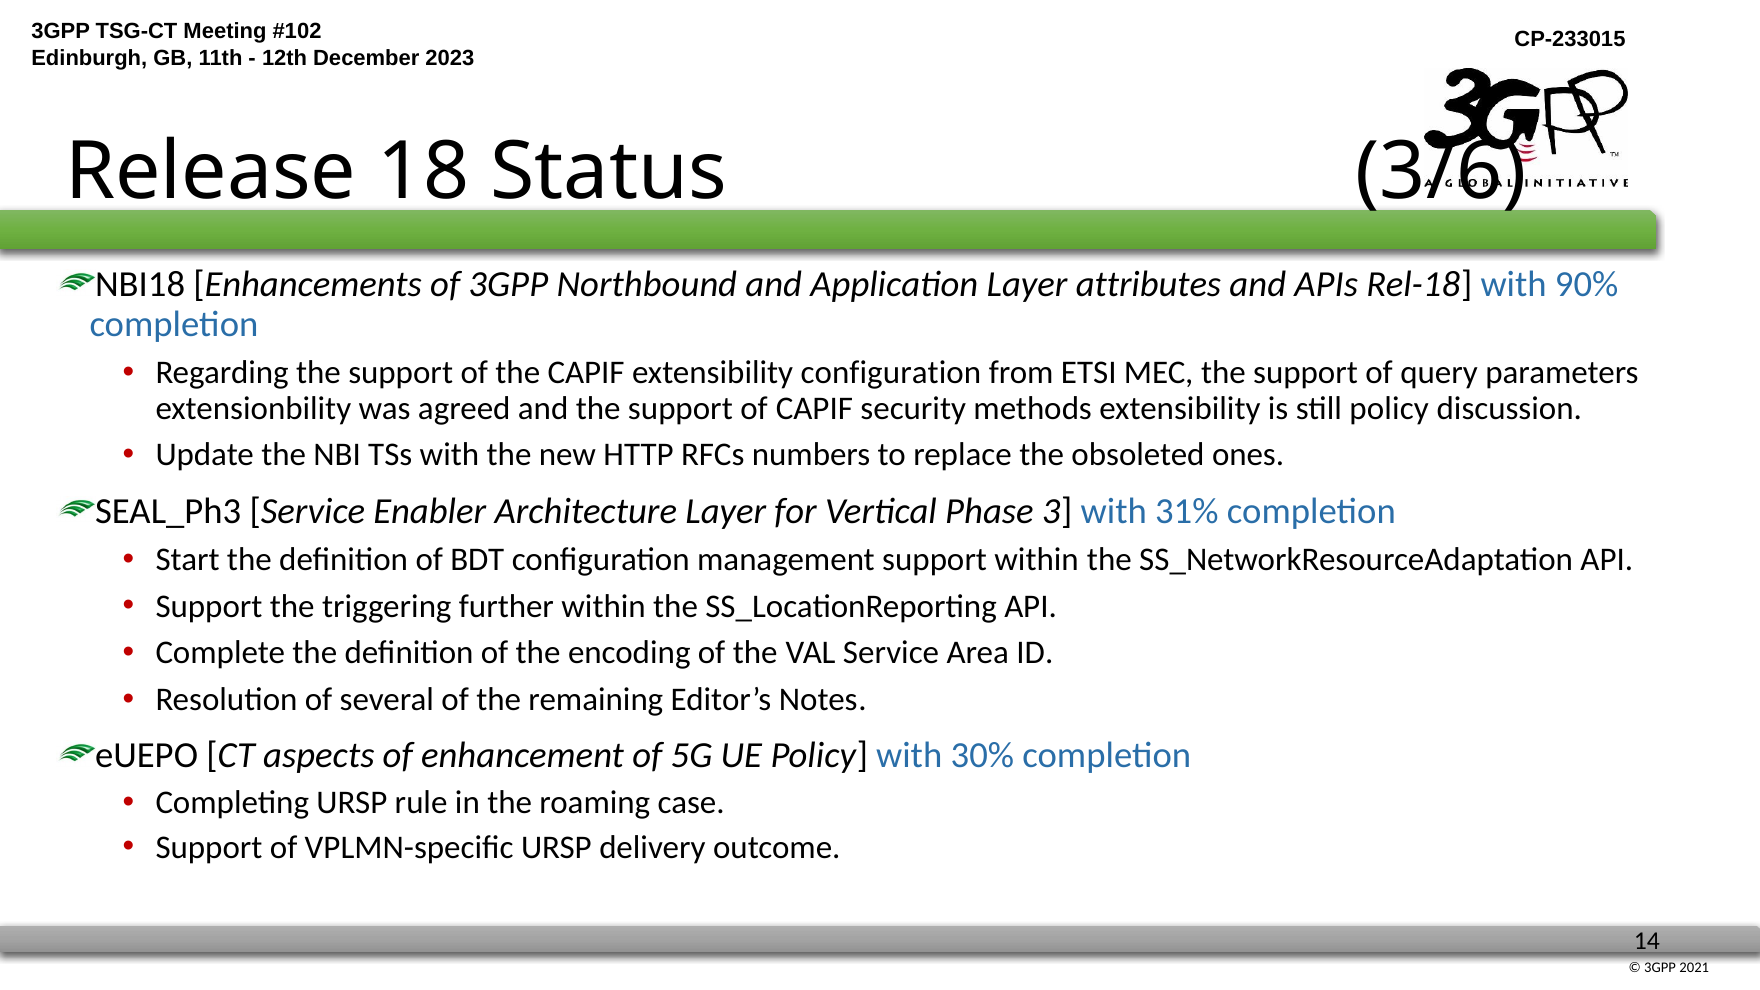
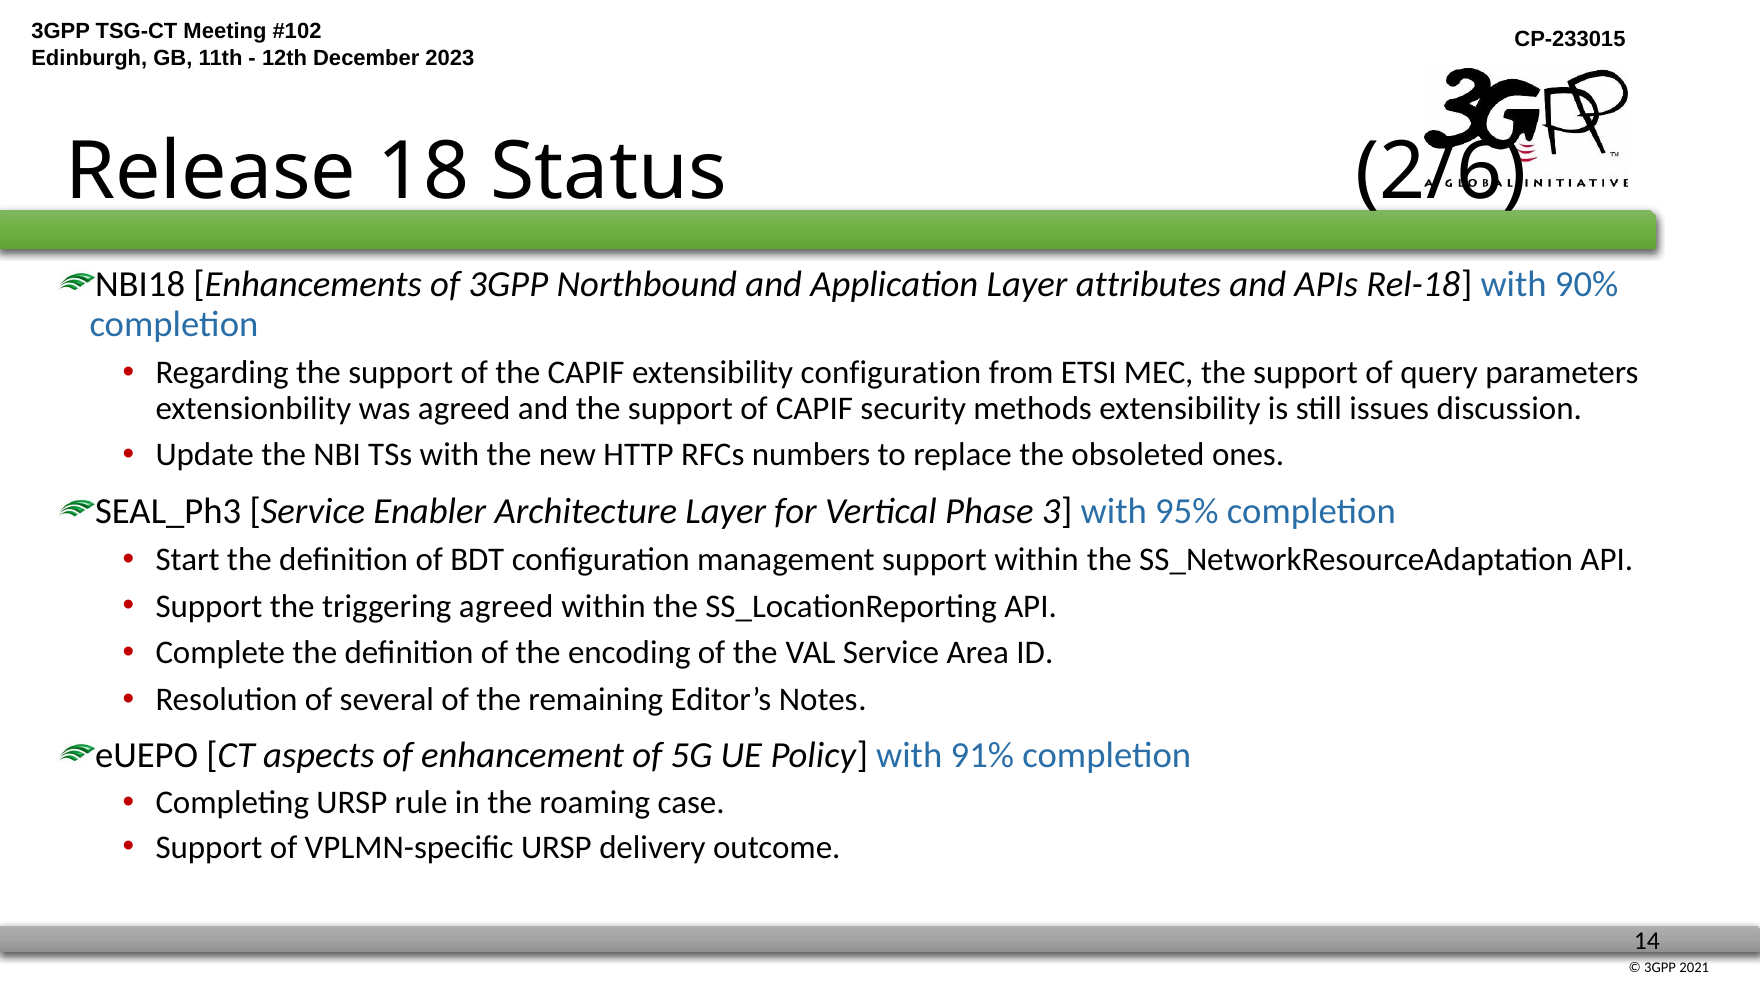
3/6: 3/6 -> 2/6 (1441, 172)
still policy: policy -> issues (1389, 408)
31%: 31% -> 95% (1187, 511)
triggering further: further -> agreed (506, 606)
30%: 30% -> 91% (982, 756)
